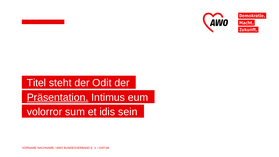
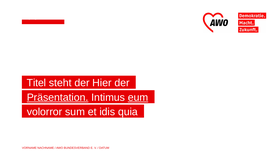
Odit: Odit -> Hier (102, 83)
eum underline: none -> present (138, 97)
sein: sein -> quia (128, 112)
